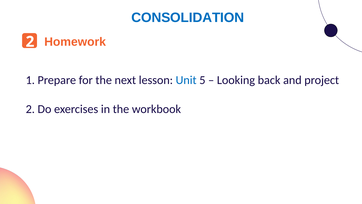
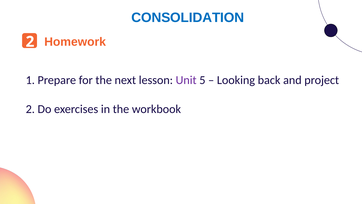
Unit colour: blue -> purple (186, 80)
